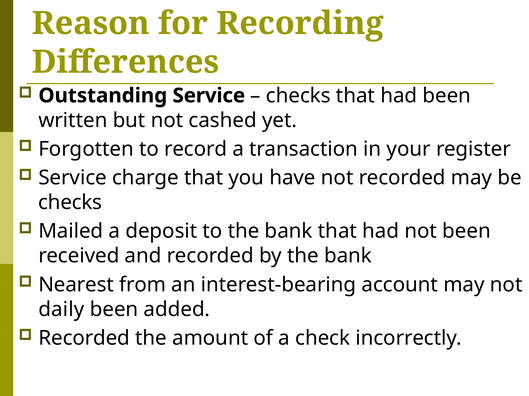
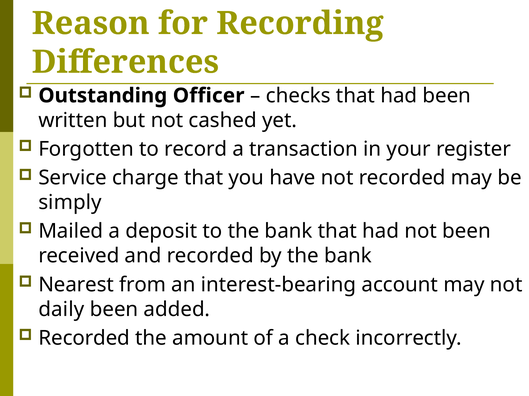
Outstanding Service: Service -> Officer (209, 96)
checks: checks -> simply (70, 203)
